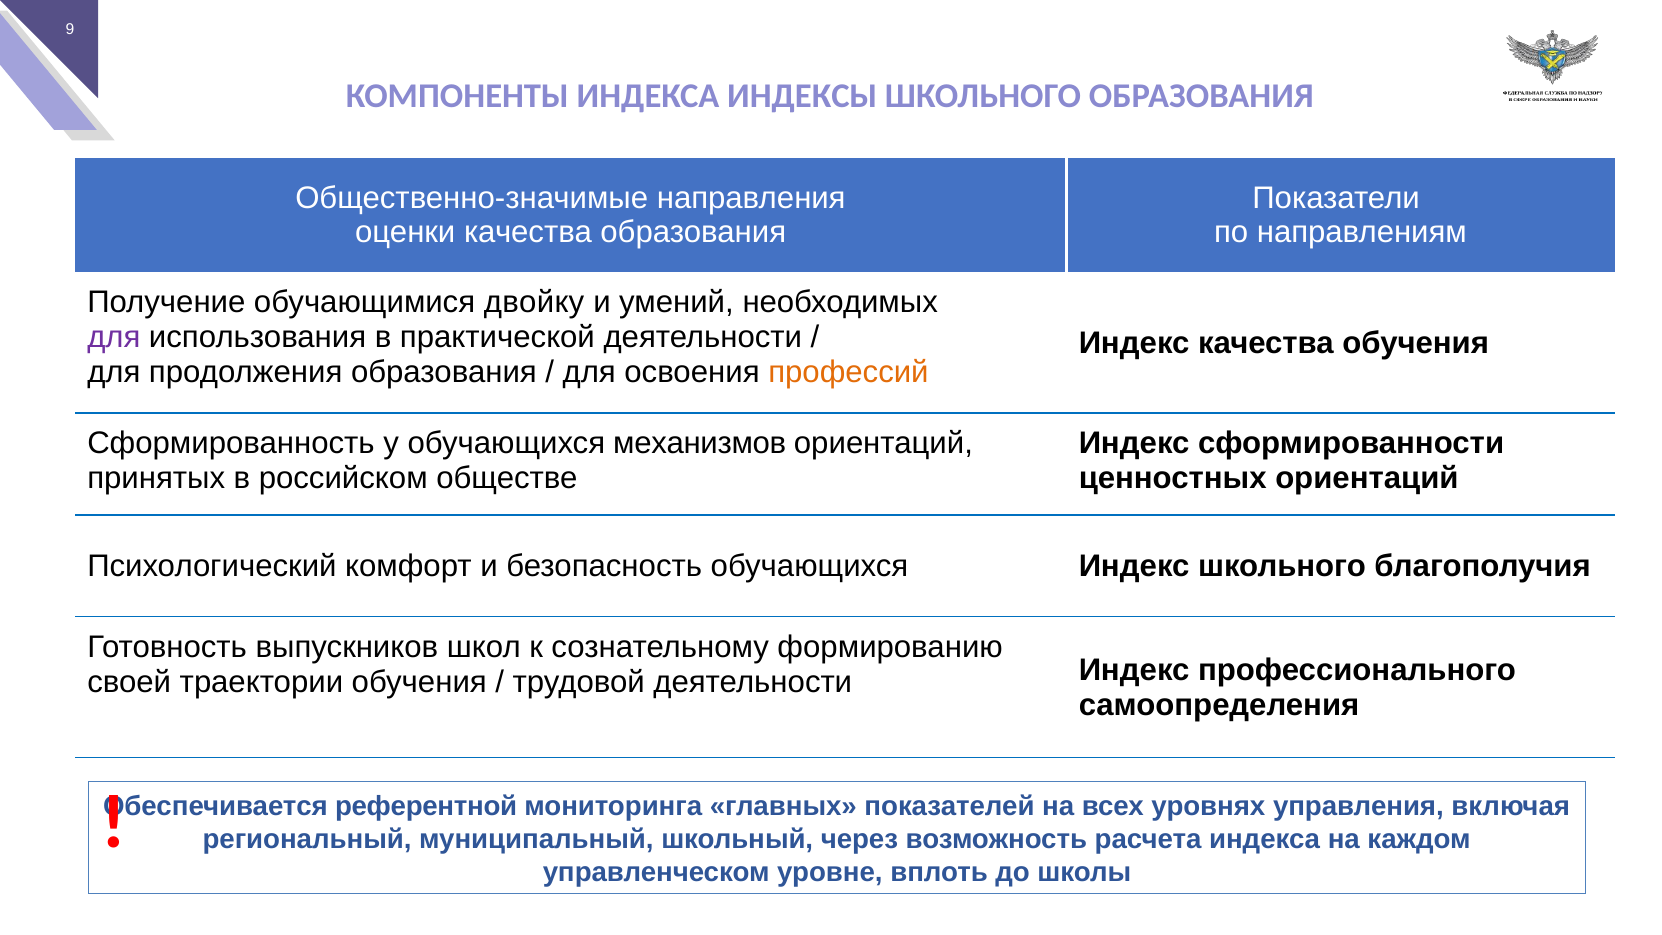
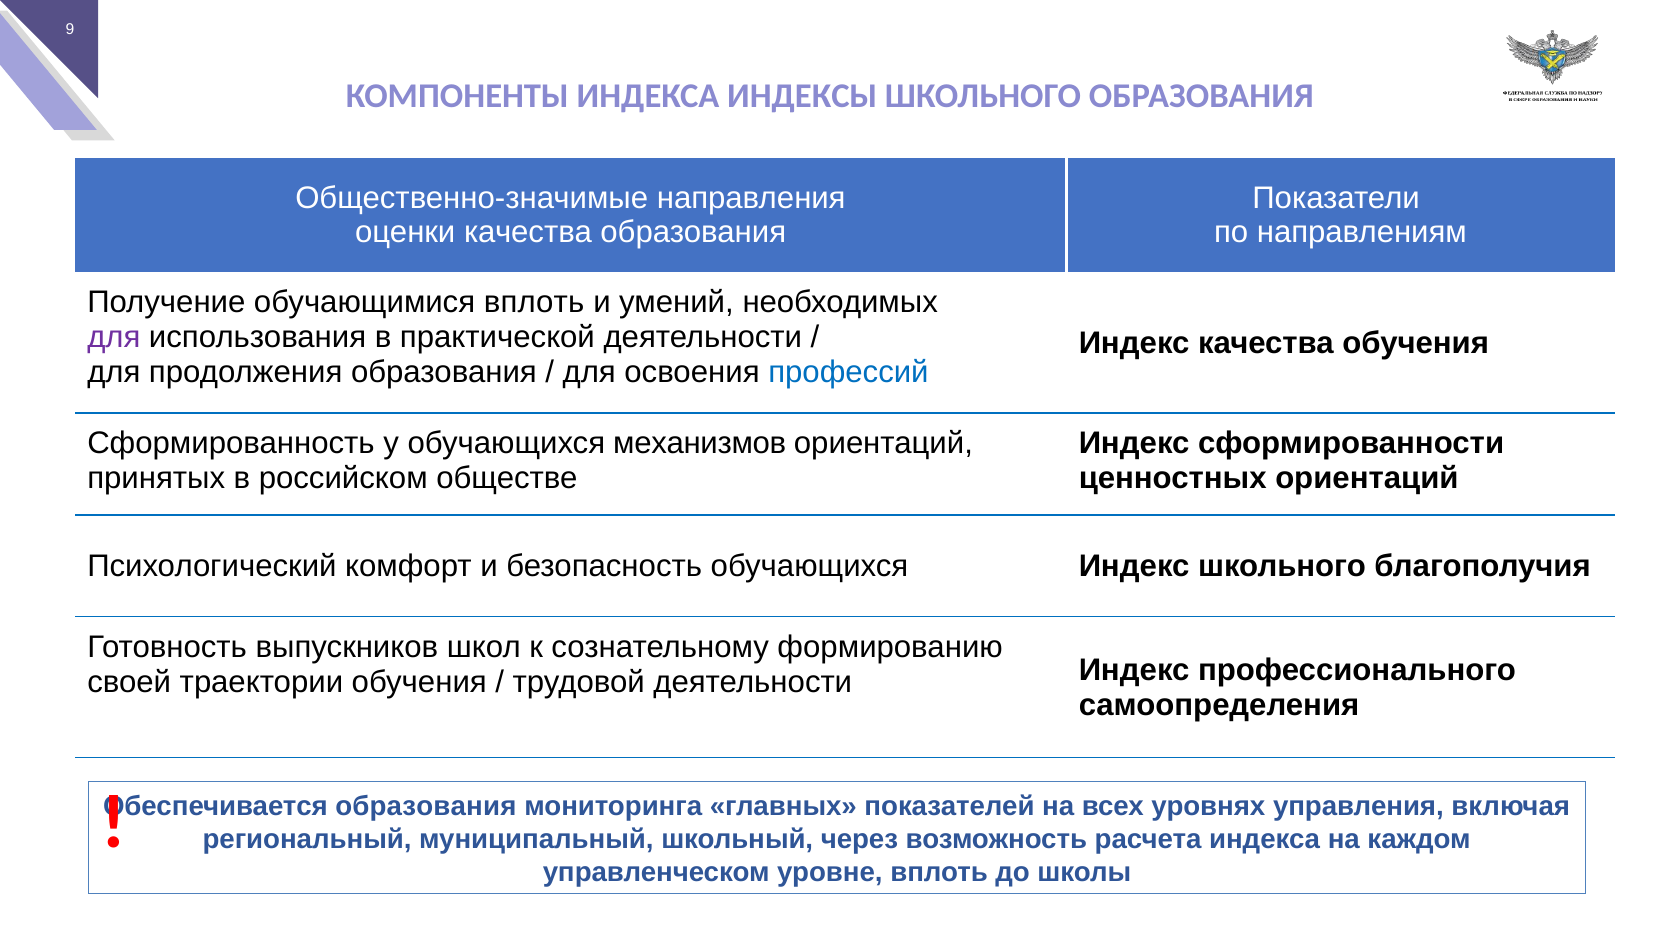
обучающимися двойку: двойку -> вплоть (534, 302)
профессий colour: orange -> blue (848, 372)
Обеспечивается референтной: референтной -> образования (426, 806)
